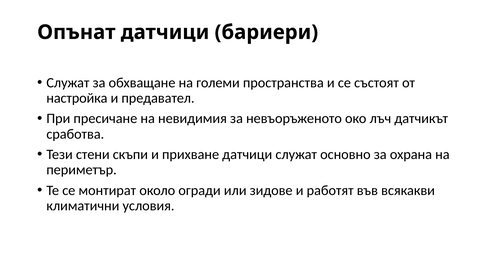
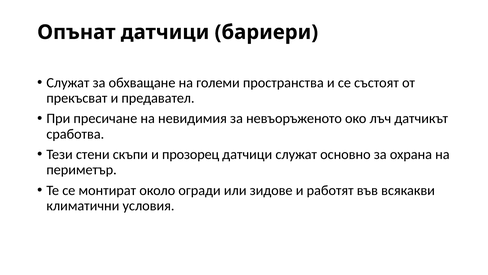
настройка: настройка -> прекъсват (77, 98)
прихване: прихване -> прозорец (191, 154)
